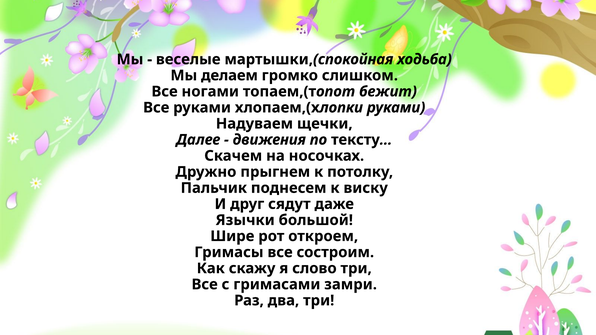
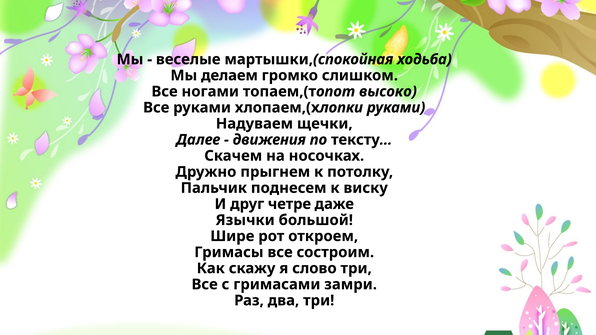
бежит: бежит -> высоко (388, 92)
сядут: сядут -> четре (289, 204)
